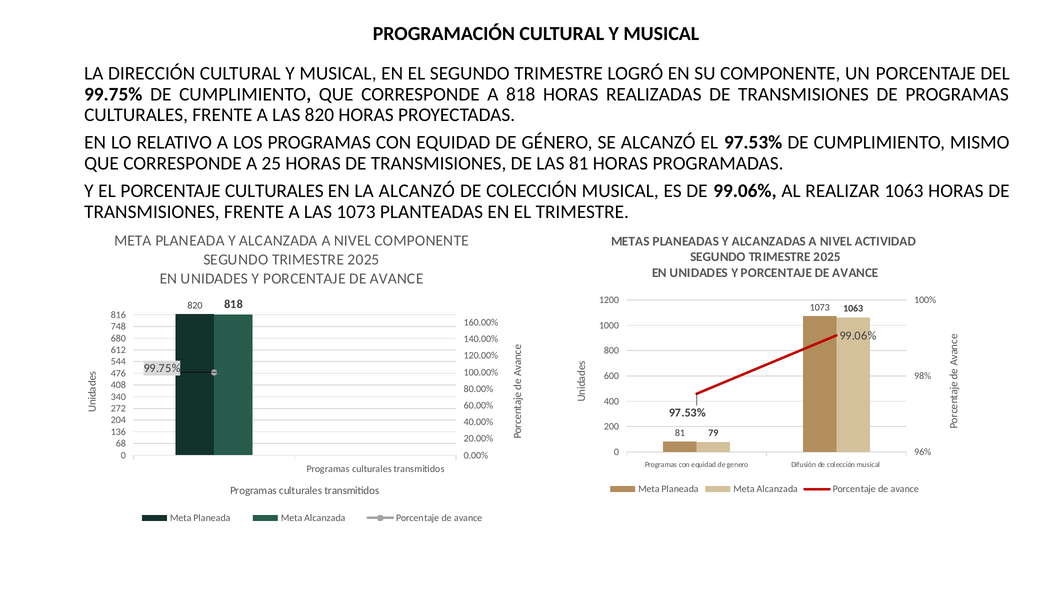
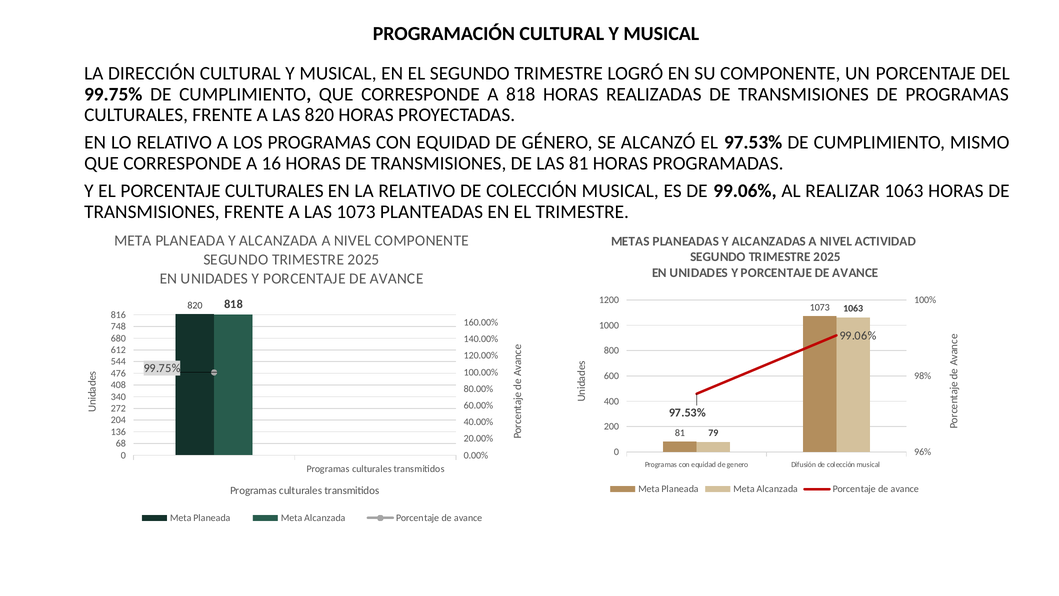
25: 25 -> 16 (271, 163)
LA ALCANZÓ: ALCANZÓ -> RELATIVO (417, 191)
